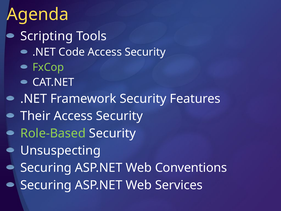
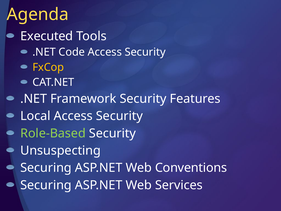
Scripting: Scripting -> Executed (47, 36)
FxCop colour: light green -> yellow (48, 67)
Their: Their -> Local (35, 116)
